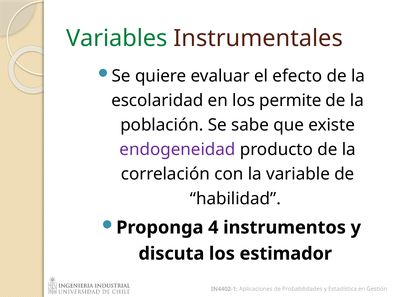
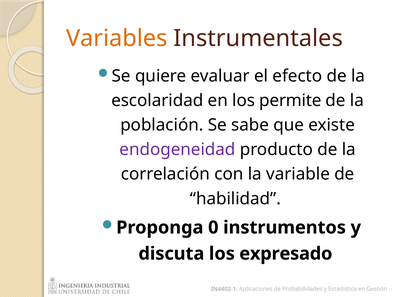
Variables colour: green -> orange (117, 38)
4: 4 -> 0 (213, 228)
estimador: estimador -> expresado (286, 254)
